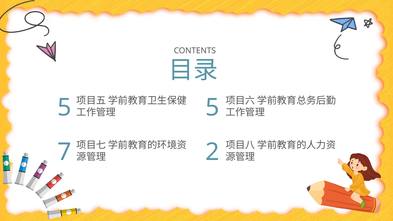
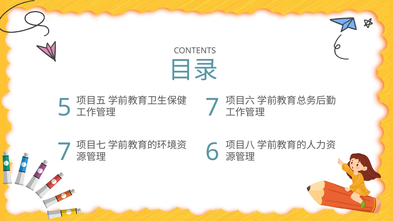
5 5: 5 -> 7 (212, 108)
2: 2 -> 6 (212, 152)
